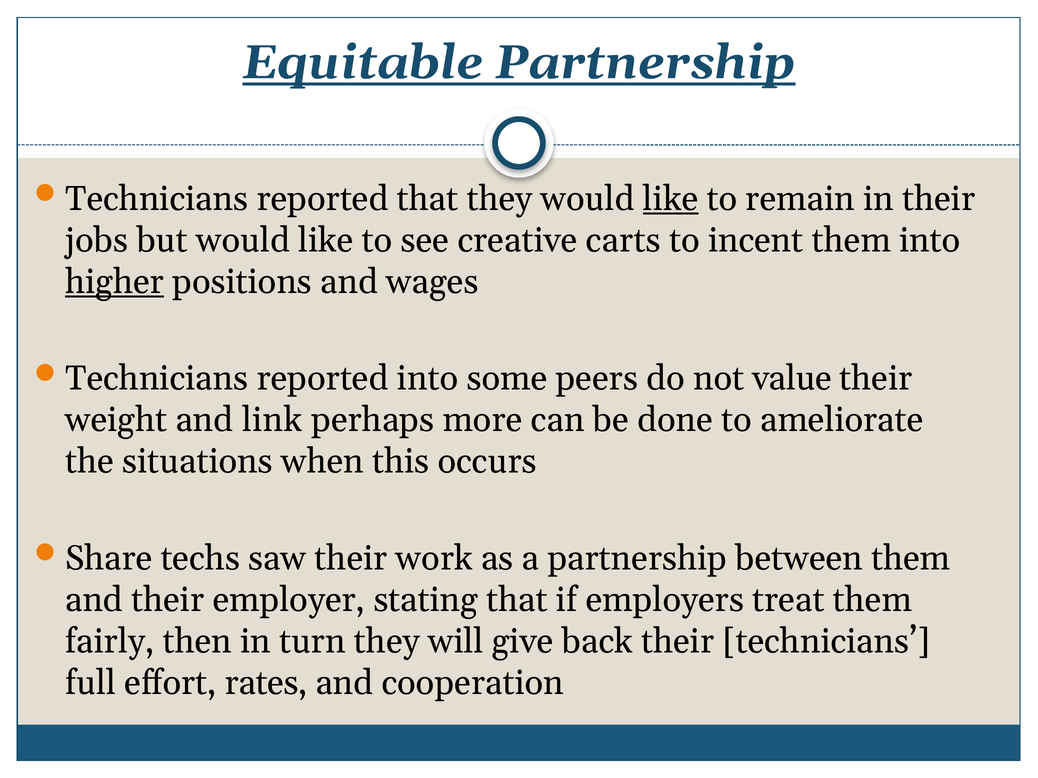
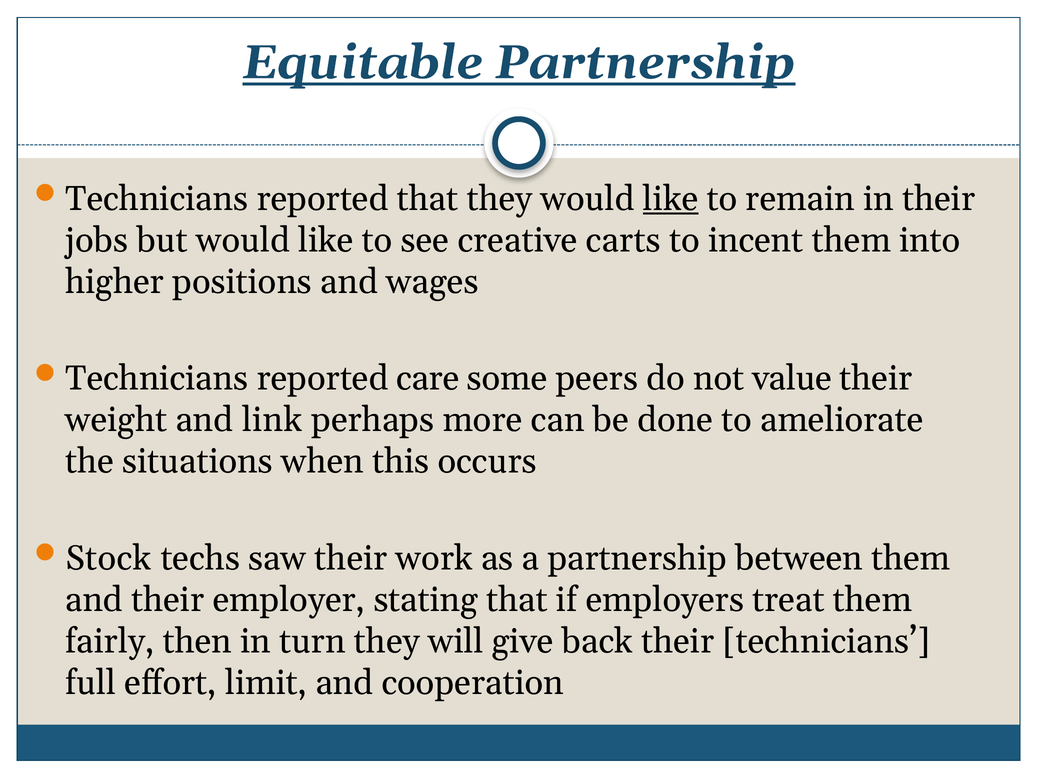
higher underline: present -> none (115, 282)
reported into: into -> care (428, 379)
Share: Share -> Stock (109, 559)
rates: rates -> limit (266, 683)
